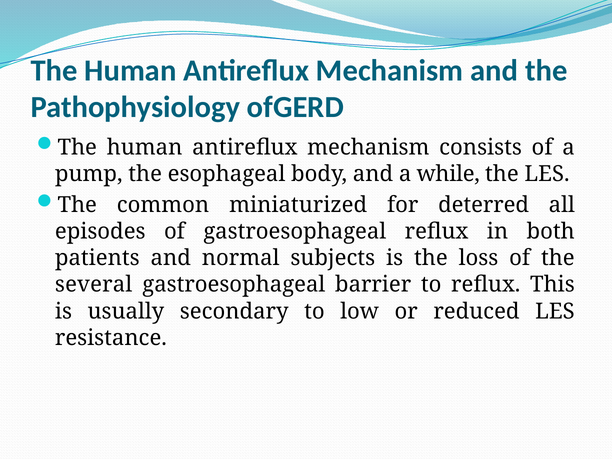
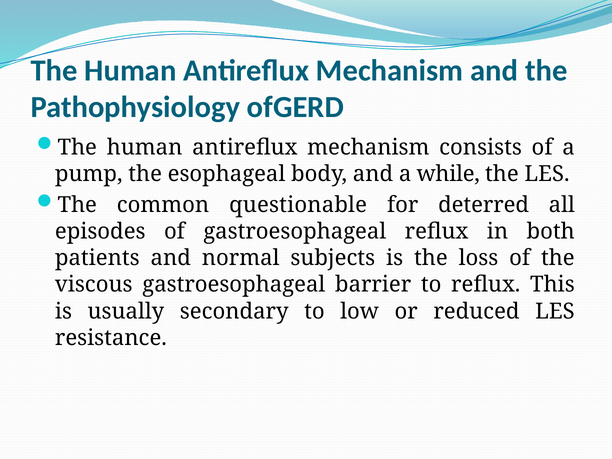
miniaturized: miniaturized -> questionable (298, 205)
several: several -> viscous (94, 285)
